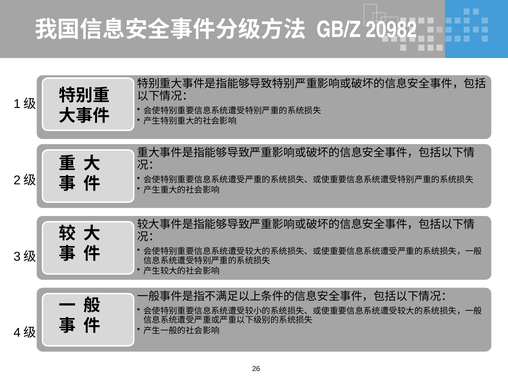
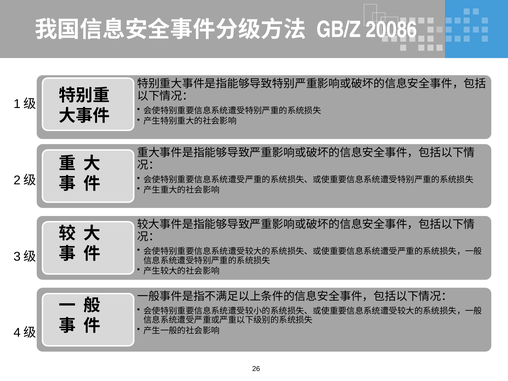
20982: 20982 -> 20086 (392, 30)
